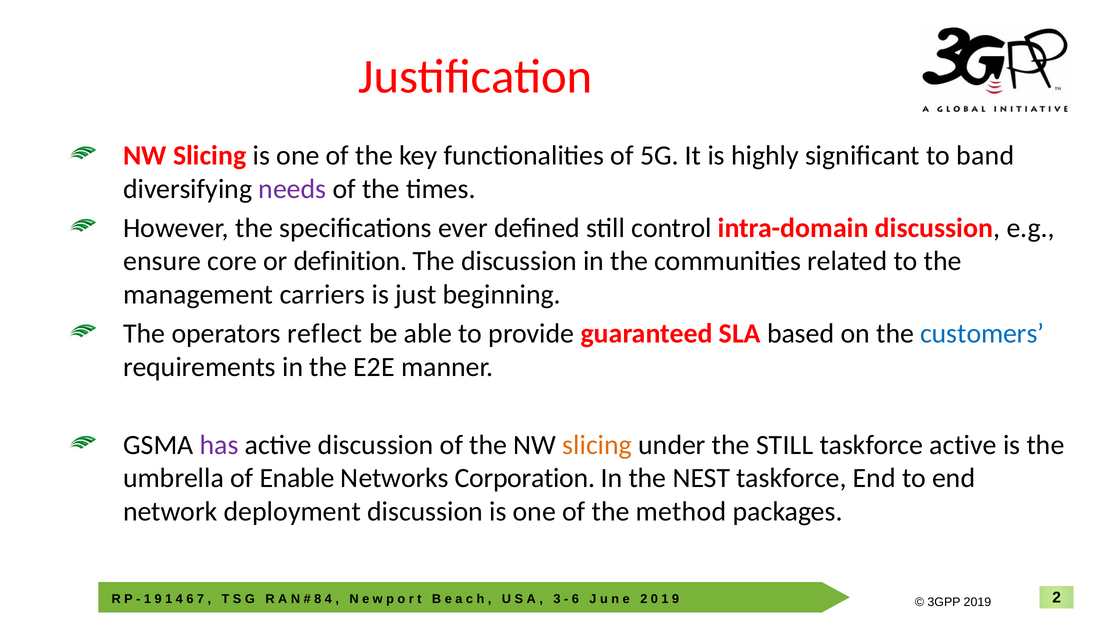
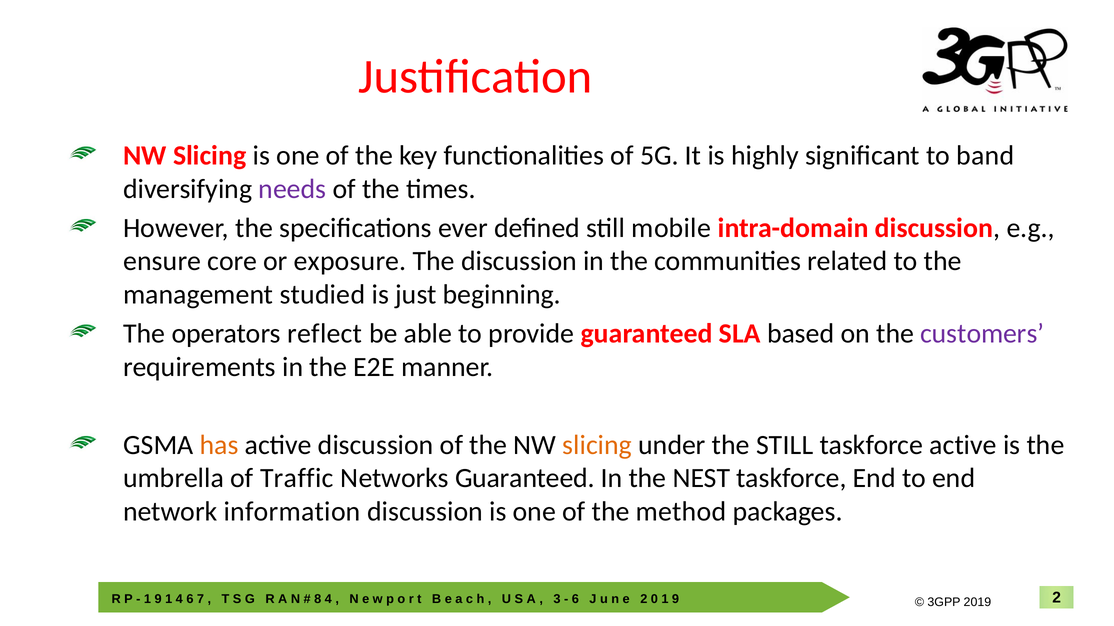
control: control -> mobile (671, 228)
definition: definition -> exposure (350, 262)
carriers: carriers -> studied (322, 295)
customers colour: blue -> purple (982, 334)
has colour: purple -> orange (219, 445)
Enable: Enable -> Traffic (297, 479)
Networks Corporation: Corporation -> Guaranteed (525, 479)
deployment: deployment -> information (292, 512)
